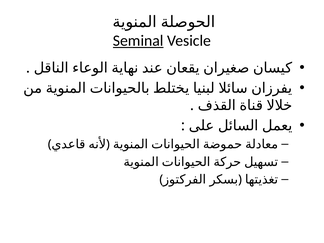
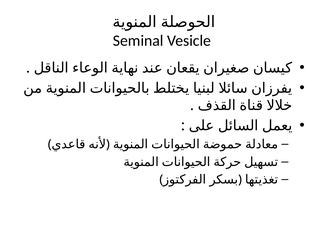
Seminal underline: present -> none (138, 41)
